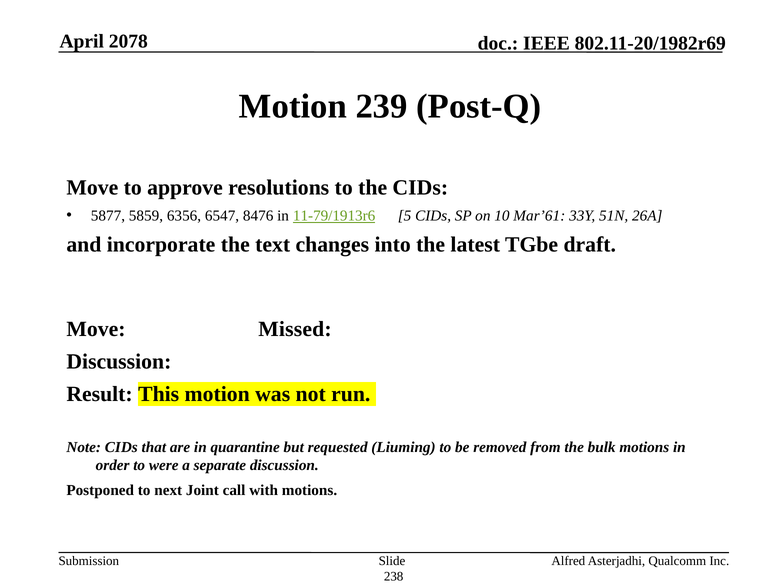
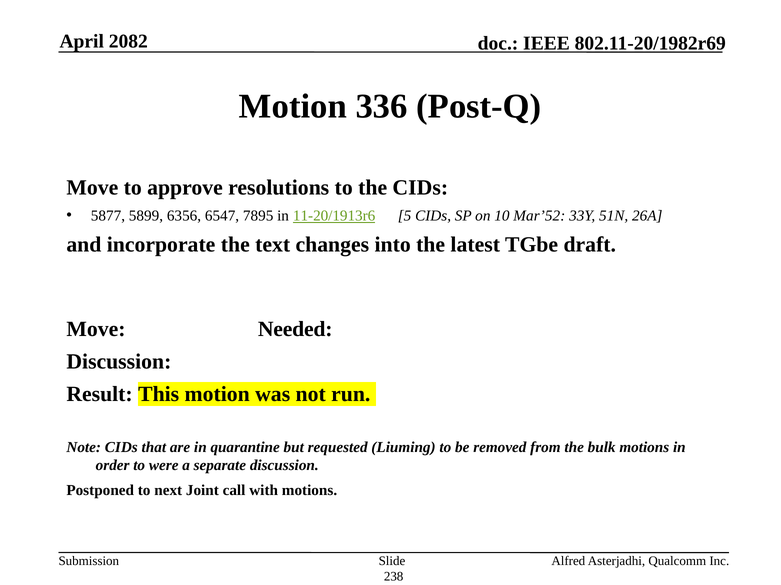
2078: 2078 -> 2082 (128, 41)
239: 239 -> 336 (382, 106)
5859: 5859 -> 5899 (146, 216)
8476: 8476 -> 7895 (258, 216)
11-79/1913r6: 11-79/1913r6 -> 11-20/1913r6 (334, 216)
Mar’61: Mar’61 -> Mar’52 (539, 216)
Missed: Missed -> Needed (295, 330)
